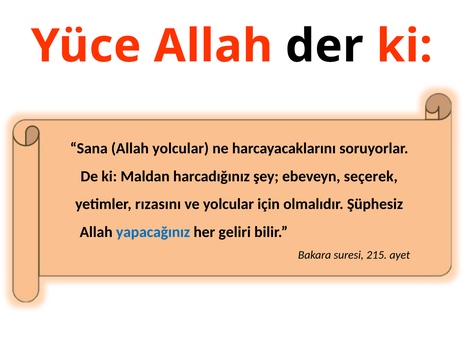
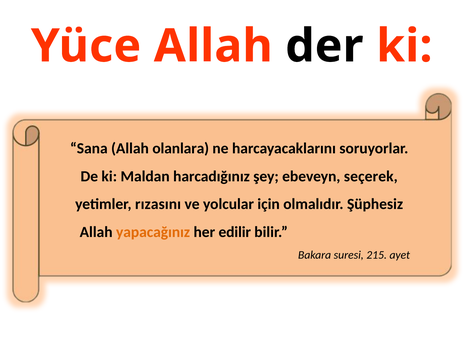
Allah yolcular: yolcular -> olanlara (181, 148)
yapacağınız colour: blue -> orange (153, 232)
geliri: geliri -> edilir (235, 232)
